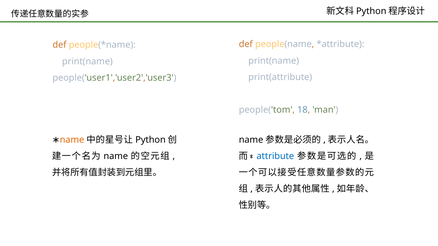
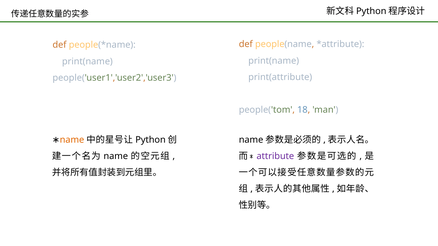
attribute colour: blue -> purple (275, 156)
